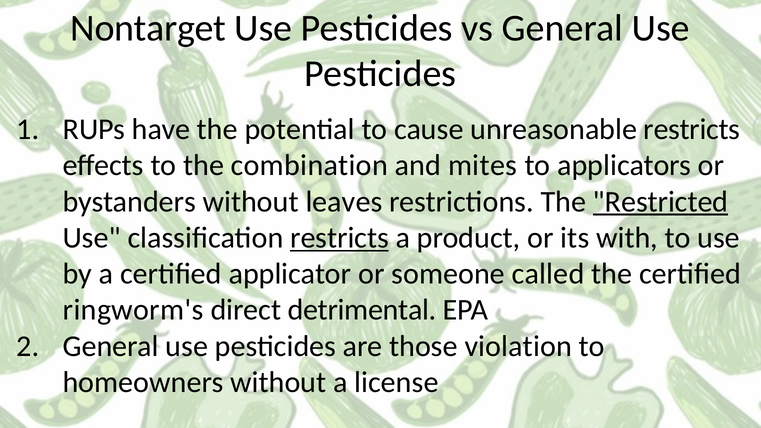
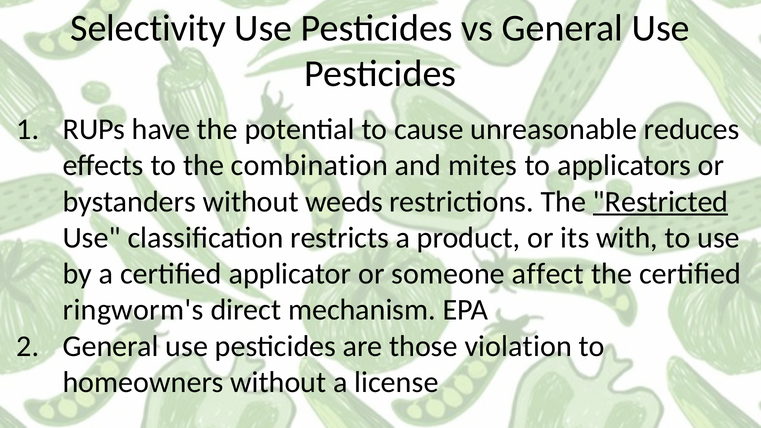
Nontarget: Nontarget -> Selectivity (148, 28)
unreasonable restricts: restricts -> reduces (692, 129)
leaves: leaves -> weeds (344, 202)
restricts underline: present -> none (339, 238)
called: called -> affect (548, 274)
detrimental: detrimental -> mechanism (362, 310)
